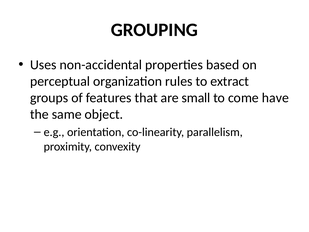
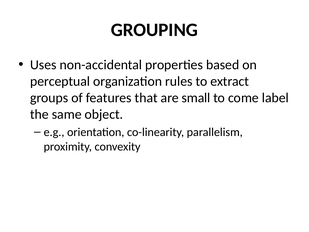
have: have -> label (275, 98)
